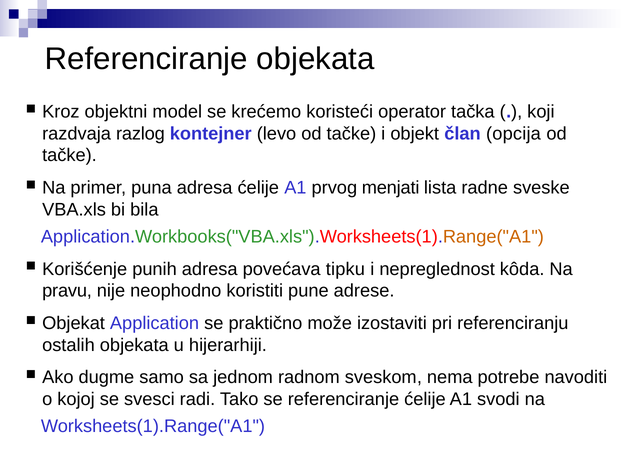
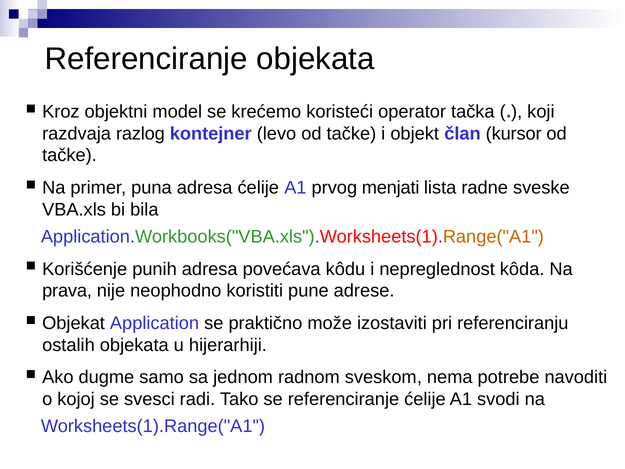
opcija: opcija -> kursor (514, 133)
tipku: tipku -> kôdu (345, 269)
pravu: pravu -> prava (67, 291)
